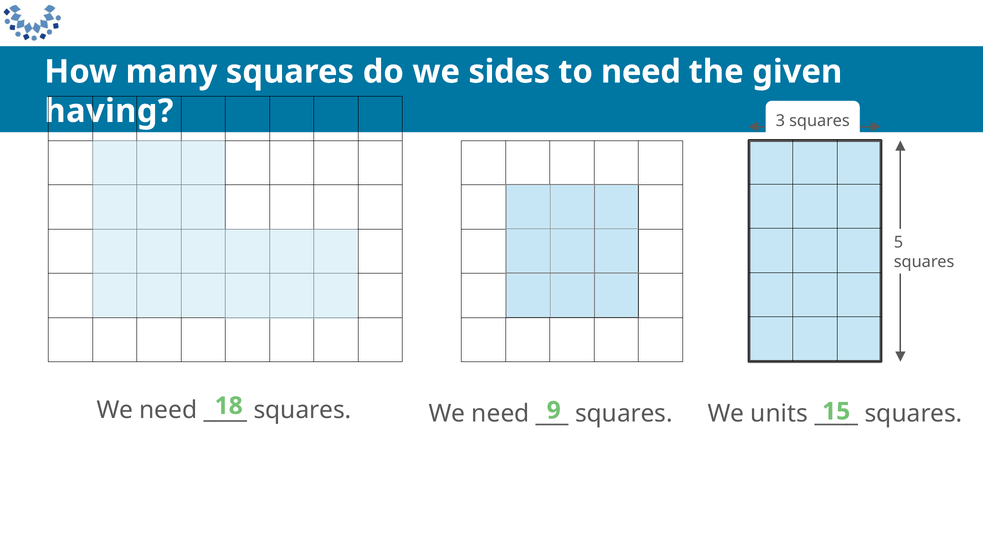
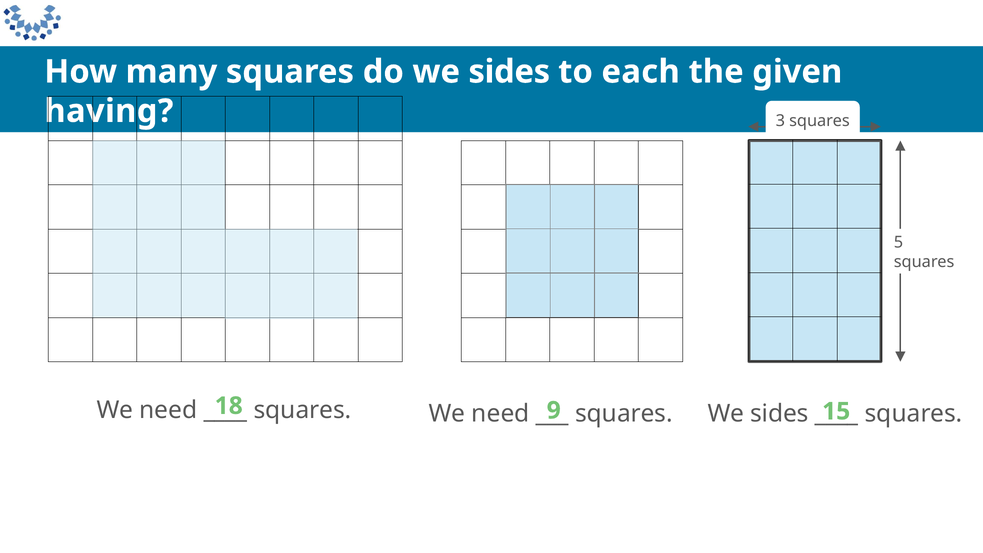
to need: need -> each (641, 72)
units: units -> sides (779, 414)
